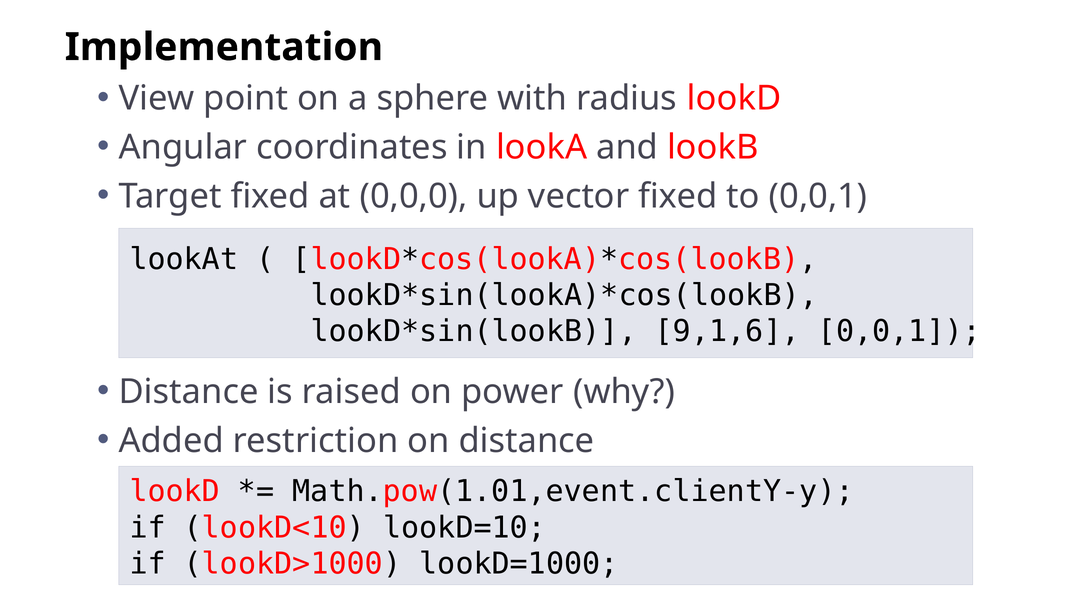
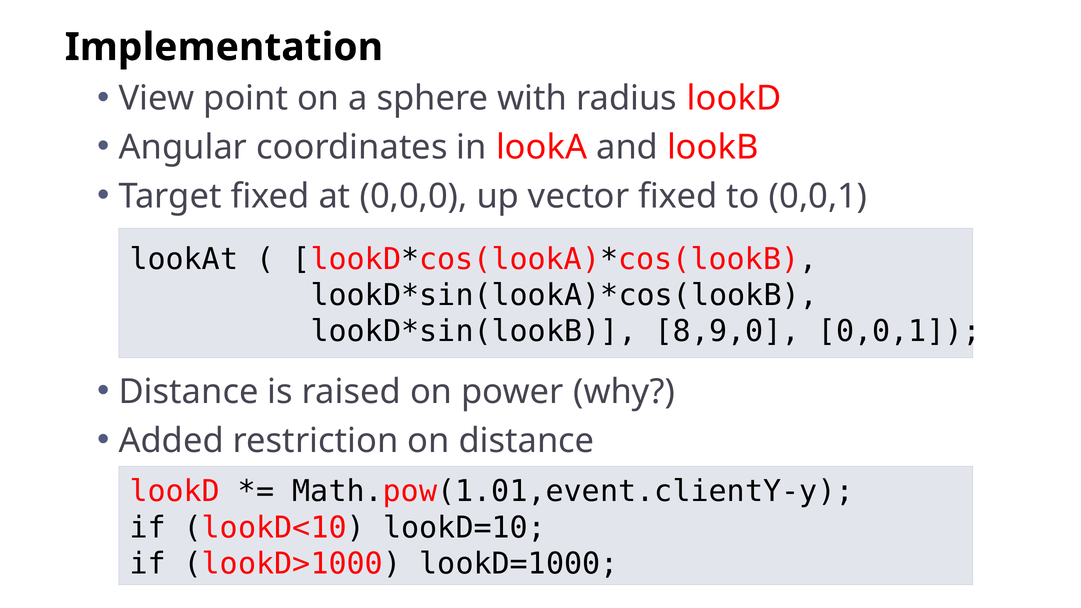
9,1,6: 9,1,6 -> 8,9,0 (727, 331)
